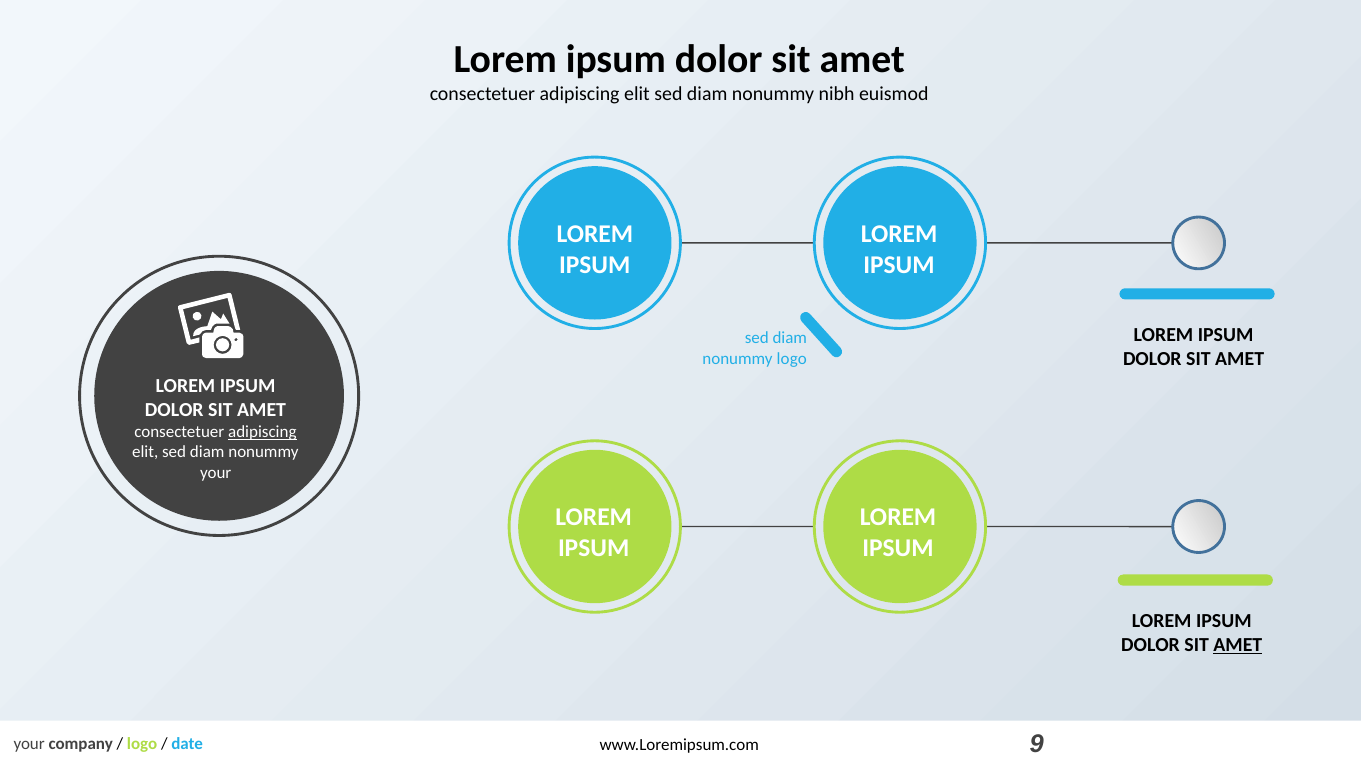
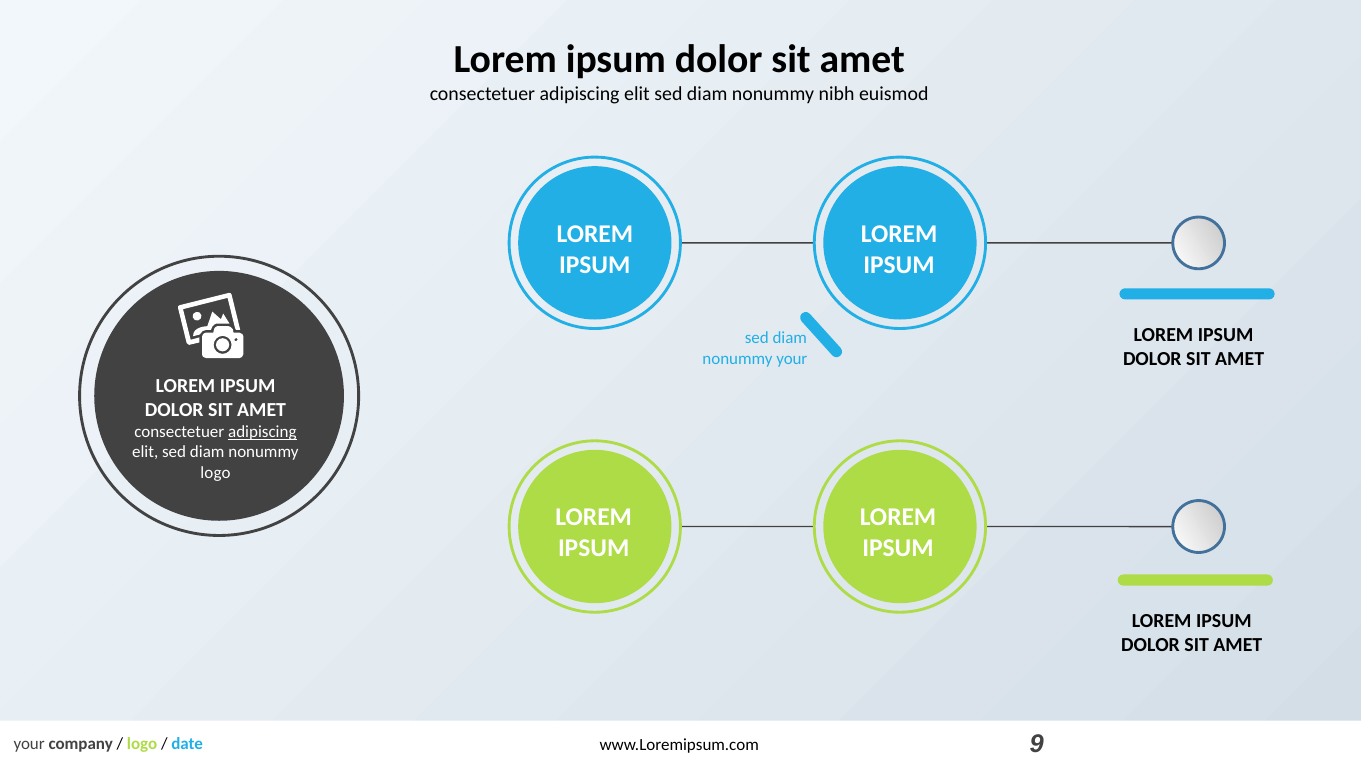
nonummy logo: logo -> your (792, 358)
your: your -> logo (216, 472)
AMET underline: present -> none (1238, 644)
